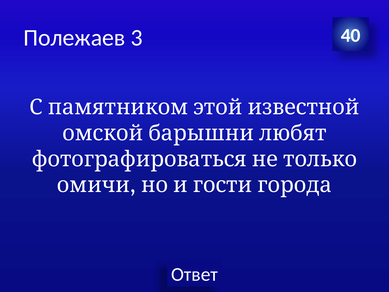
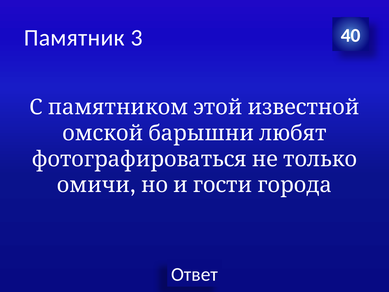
Полежаев: Полежаев -> Памятник (74, 38)
